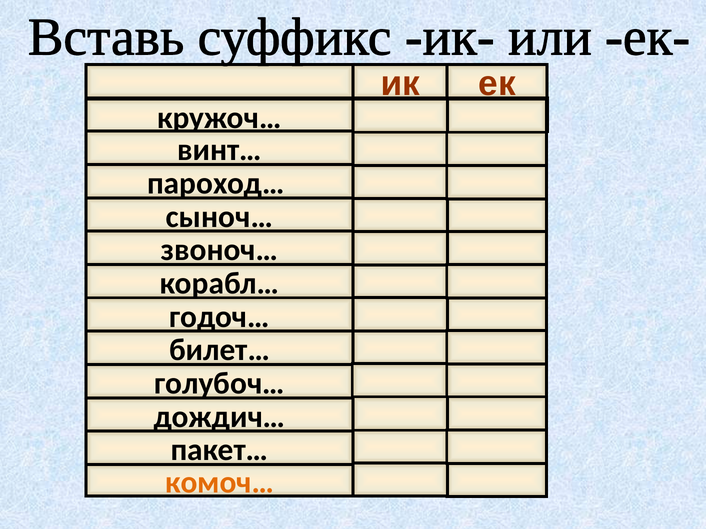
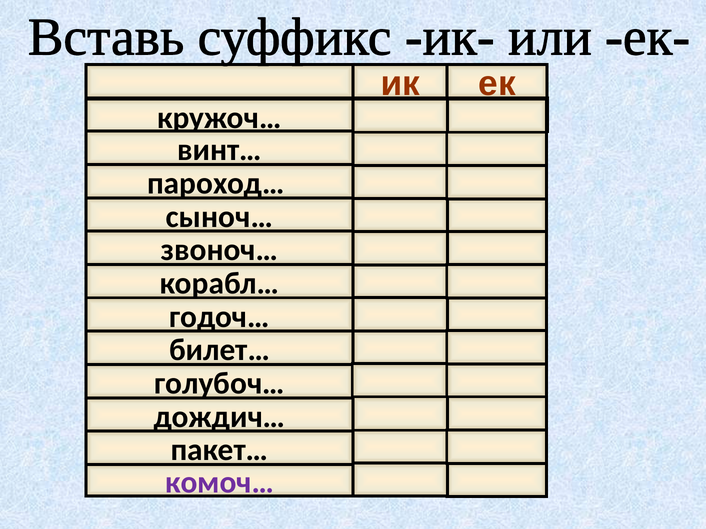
комоч… colour: orange -> purple (220, 483)
